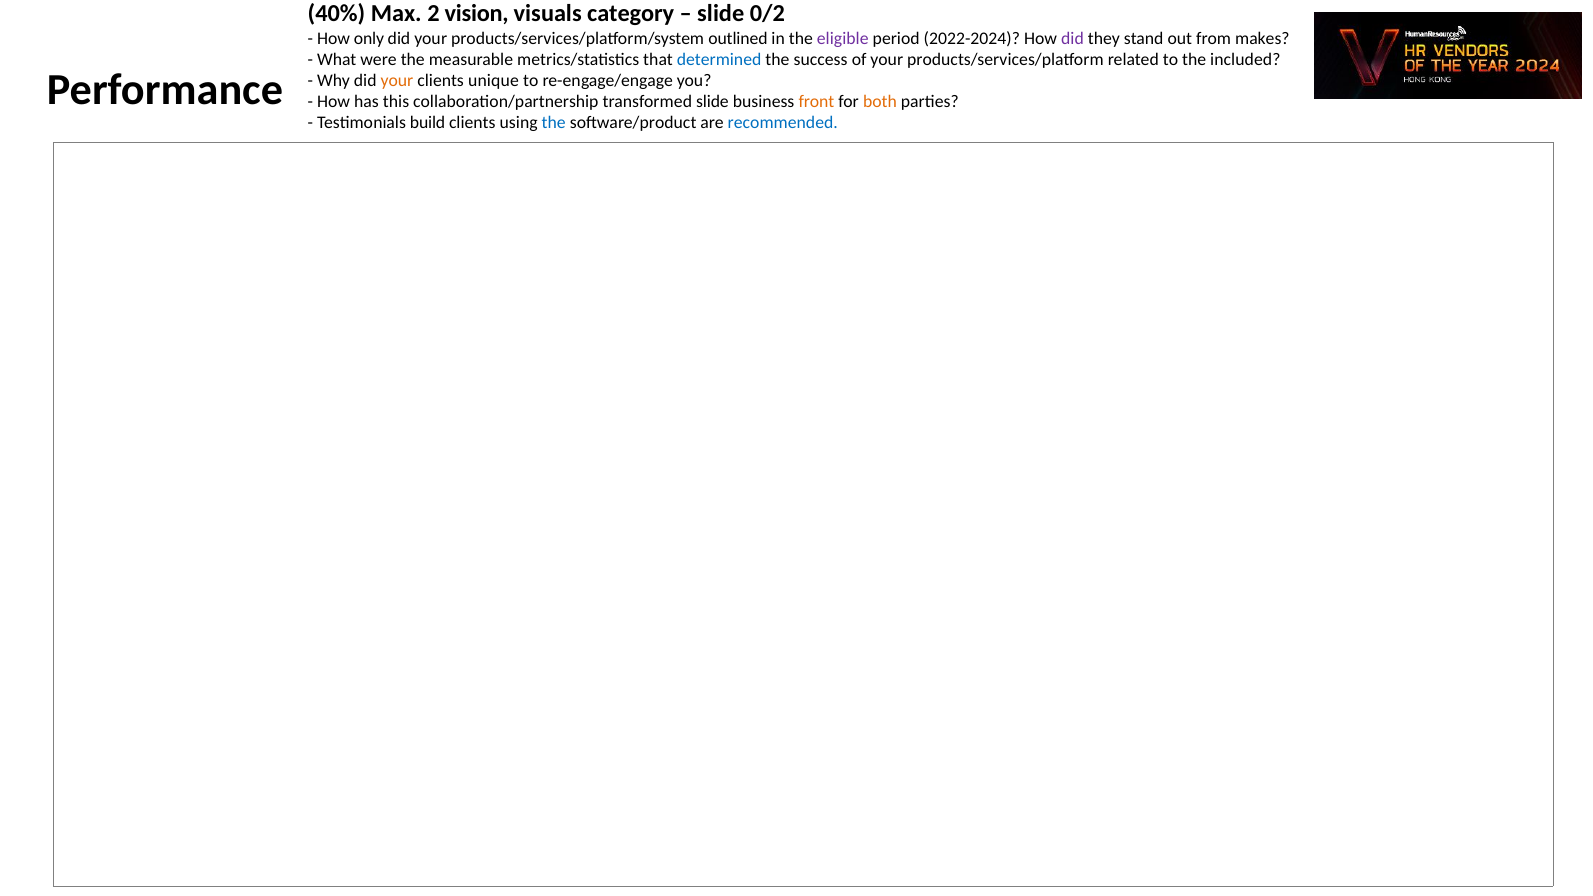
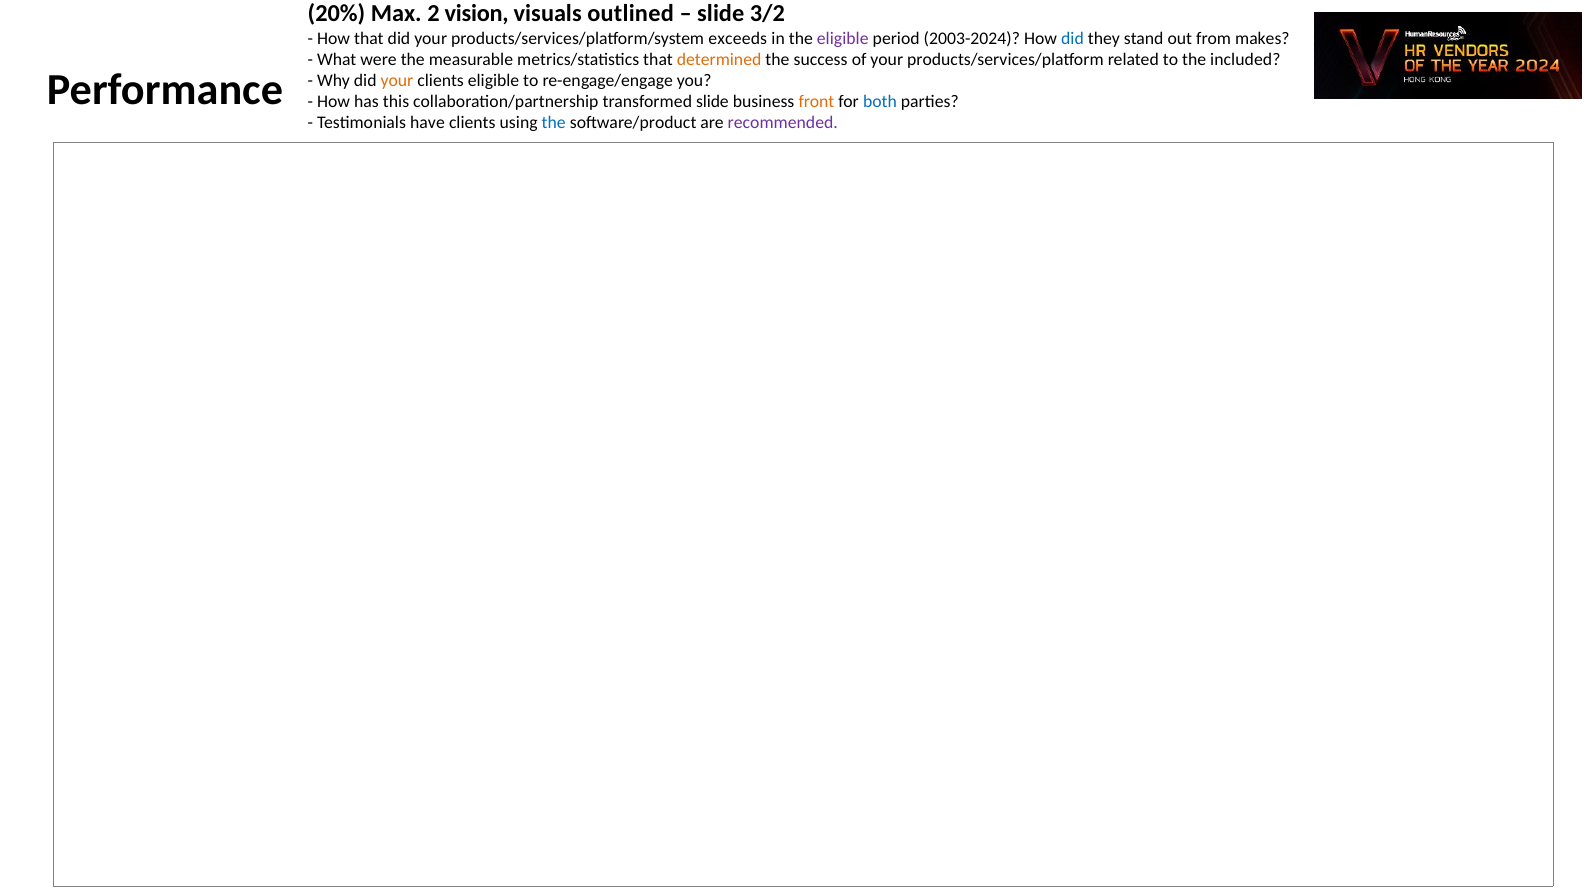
40%: 40% -> 20% (336, 13)
category: category -> outlined (631, 13)
0/2: 0/2 -> 3/2 (767, 13)
How only: only -> that (369, 38)
outlined: outlined -> exceeds (738, 38)
2022-2024: 2022-2024 -> 2003-2024 (972, 38)
did colour: purple -> blue (1072, 38)
determined colour: blue -> orange (719, 59)
clients unique: unique -> eligible (494, 81)
both colour: orange -> blue (880, 102)
build: build -> have (427, 123)
recommended colour: blue -> purple (783, 123)
